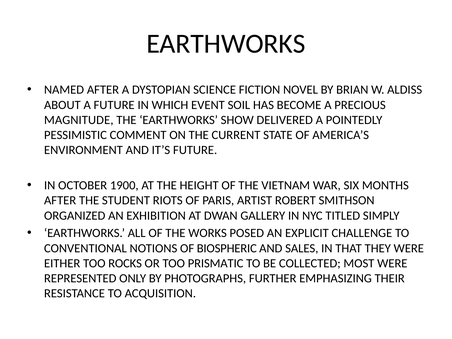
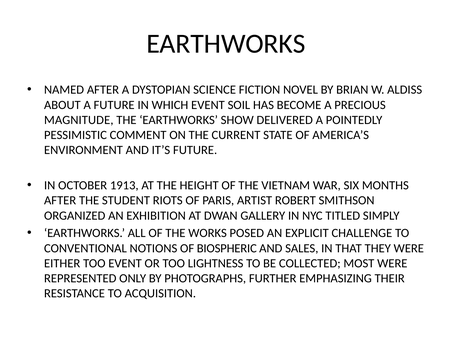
1900: 1900 -> 1913 (124, 185)
TOO ROCKS: ROCKS -> EVENT (125, 263)
PRISMATIC: PRISMATIC -> LIGHTNESS (216, 263)
